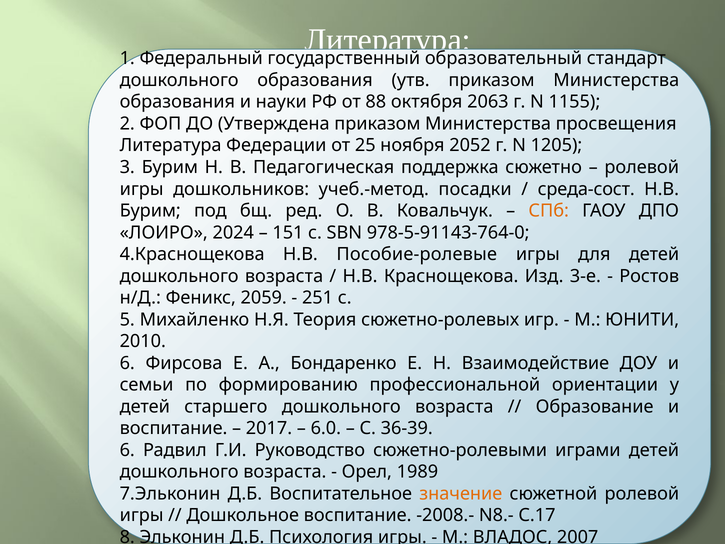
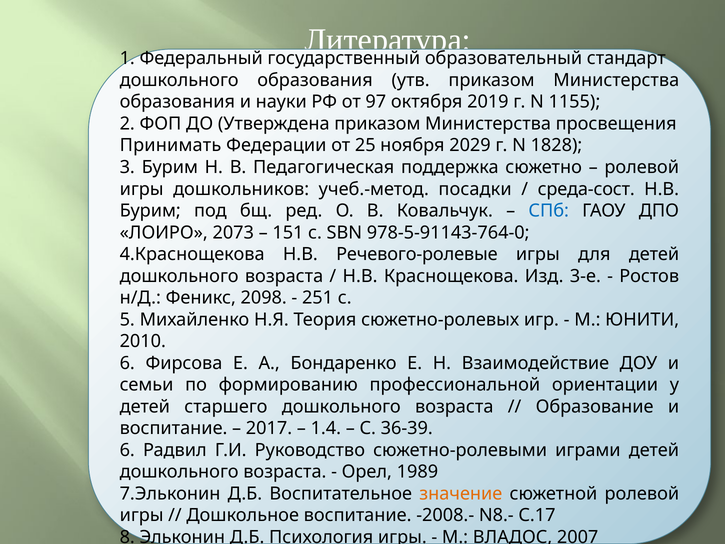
88: 88 -> 97 (376, 102)
2063: 2063 -> 2019 (488, 102)
Литература: Литература -> Принимать (171, 145)
2052: 2052 -> 2029 (470, 145)
1205: 1205 -> 1828 (556, 145)
СПб colour: orange -> blue (549, 211)
2024: 2024 -> 2073 (233, 232)
Пособие-ролевые: Пособие-ролевые -> Речевого-ролевые (417, 254)
2059: 2059 -> 2098 (264, 298)
6.0: 6.0 -> 1.4 (326, 428)
